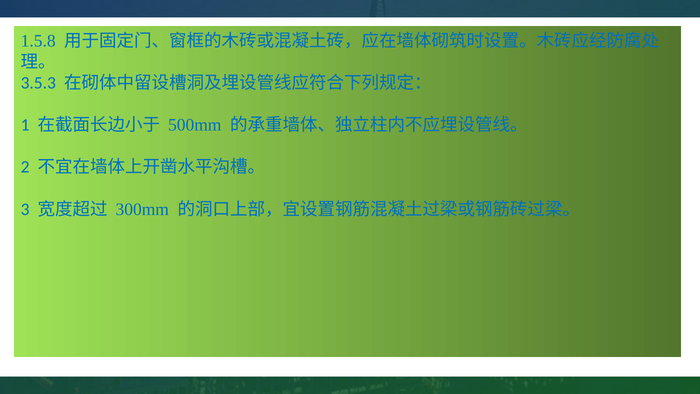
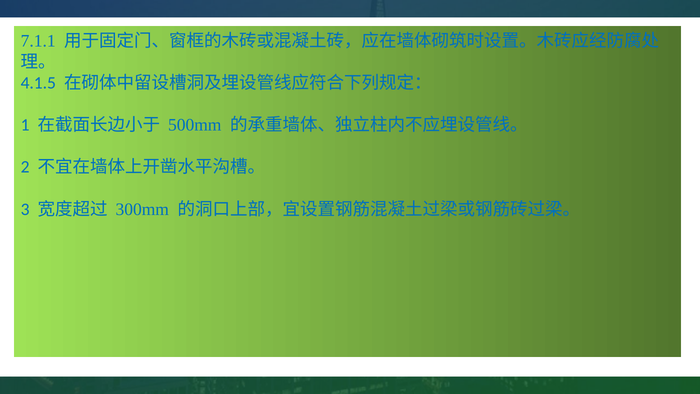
1.5.8: 1.5.8 -> 7.1.1 (38, 41)
3.5.3: 3.5.3 -> 4.1.5 (38, 83)
